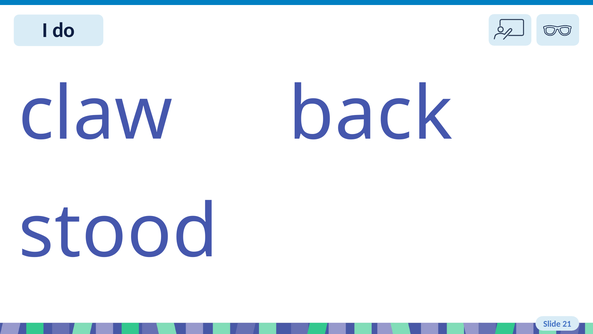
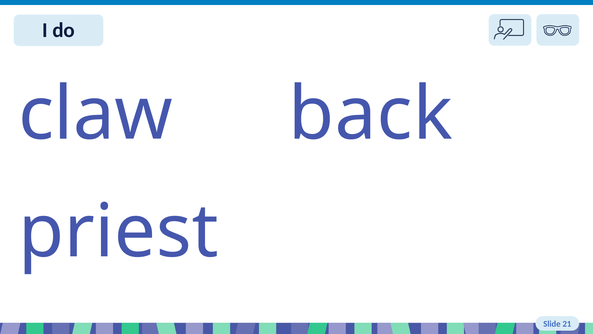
stood: stood -> priest (118, 232)
